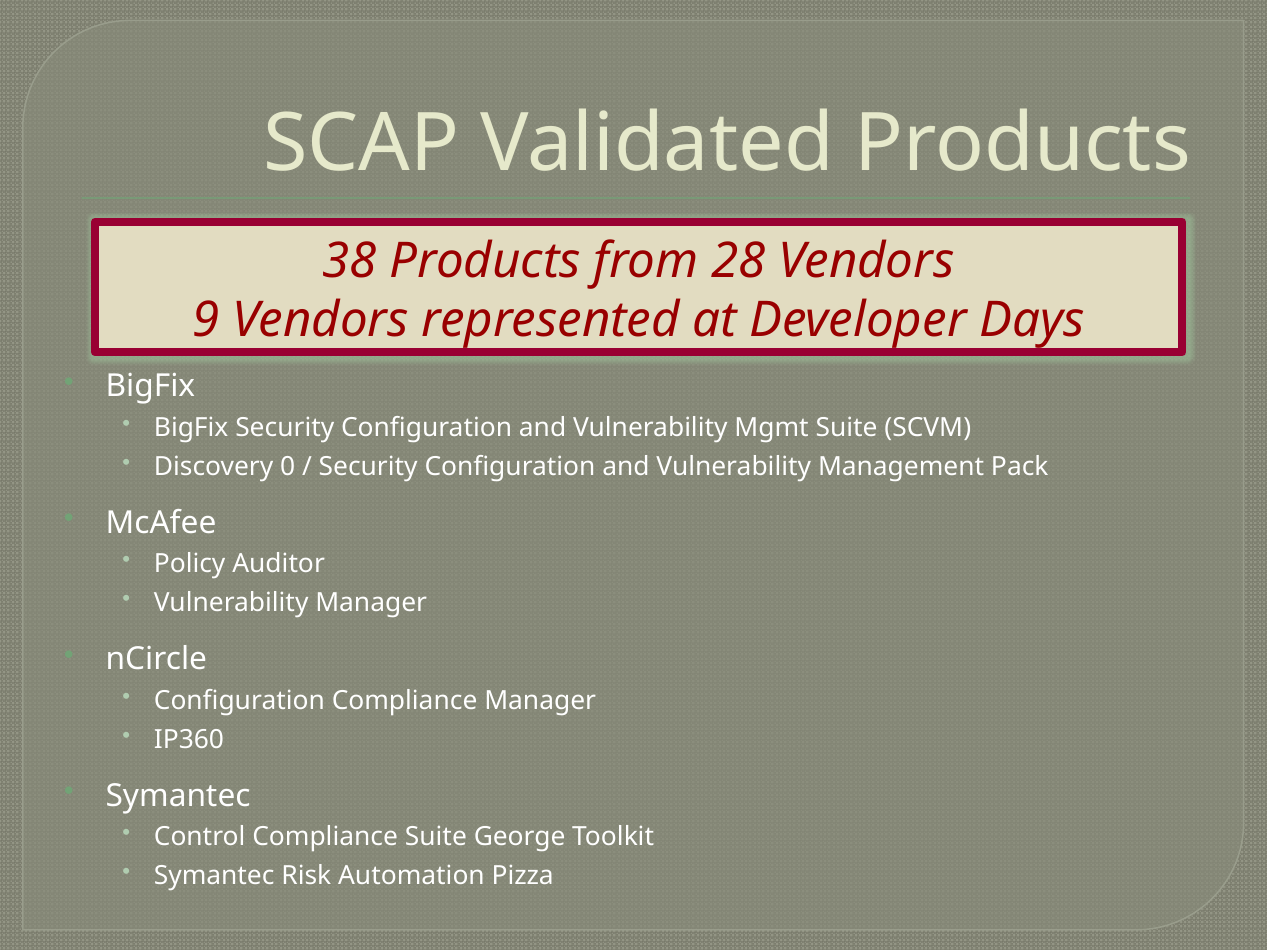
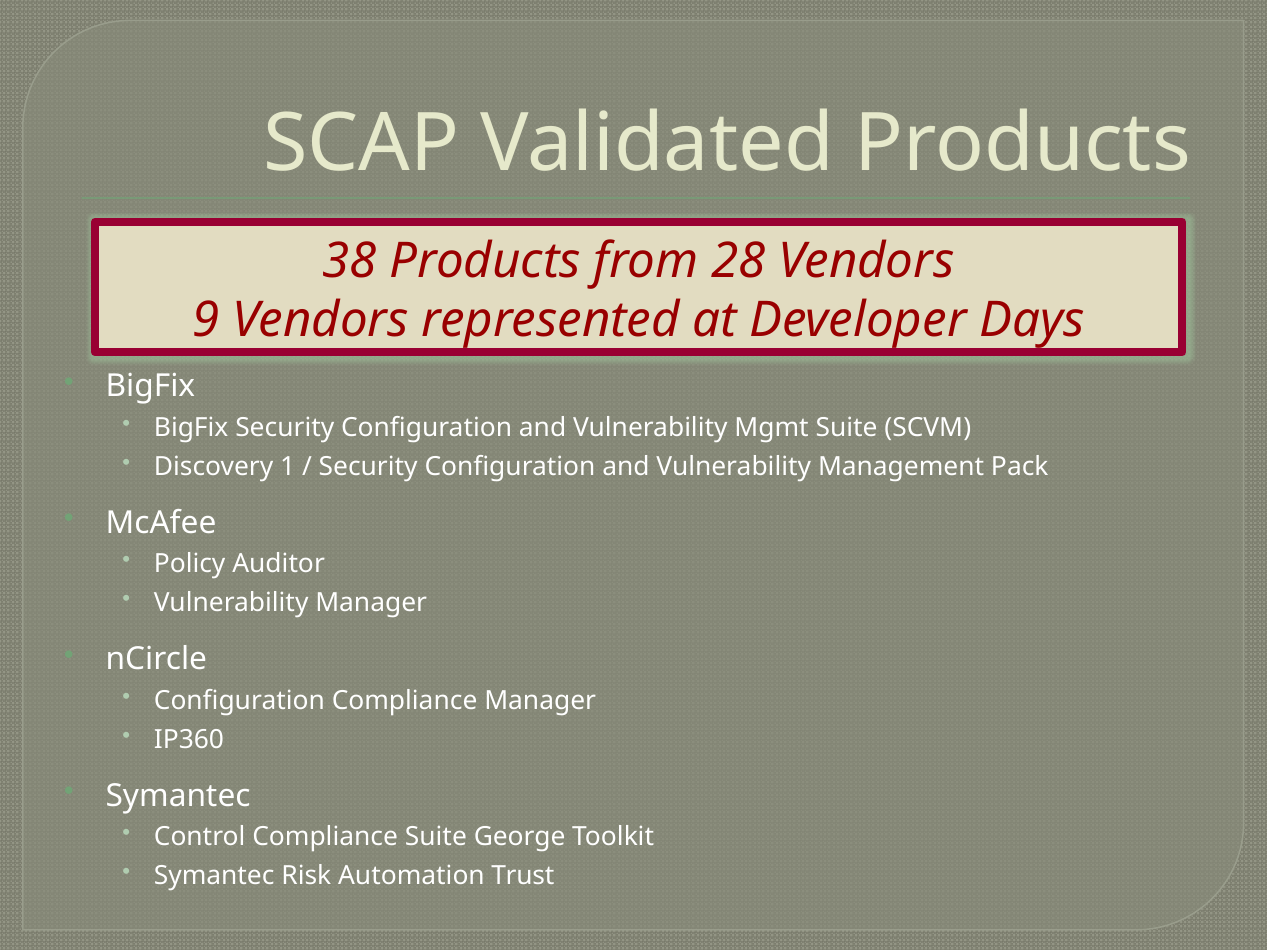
0: 0 -> 1 (288, 467)
Pizza: Pizza -> Trust (523, 876)
